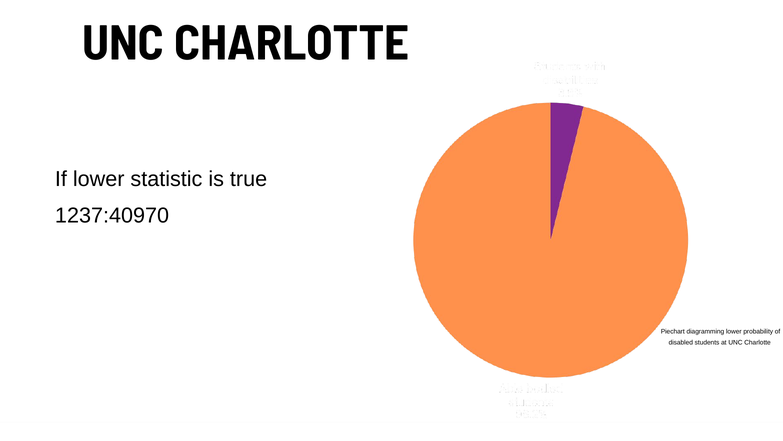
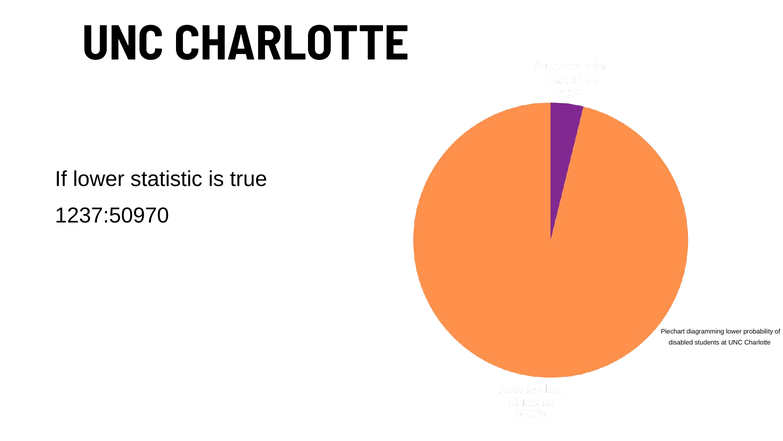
1237:40970: 1237:40970 -> 1237:50970 (112, 215)
